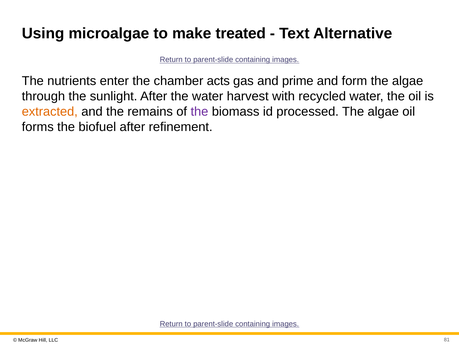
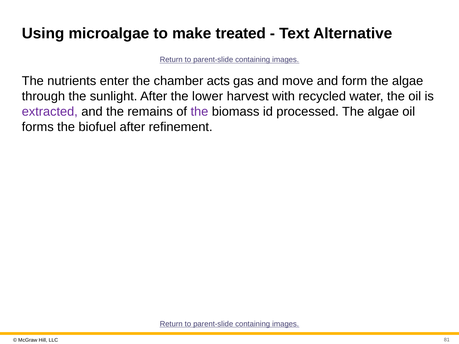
prime: prime -> move (298, 81)
the water: water -> lower (208, 96)
extracted colour: orange -> purple (50, 112)
